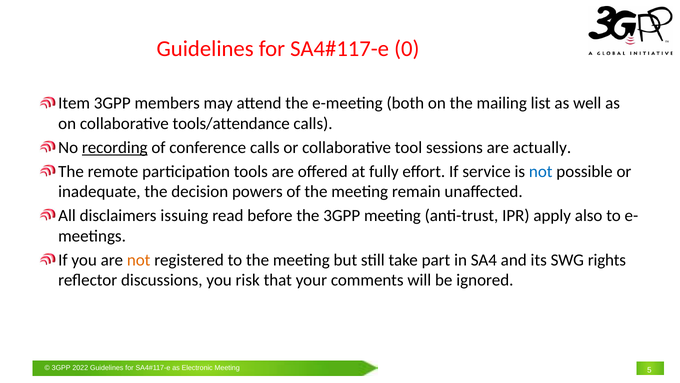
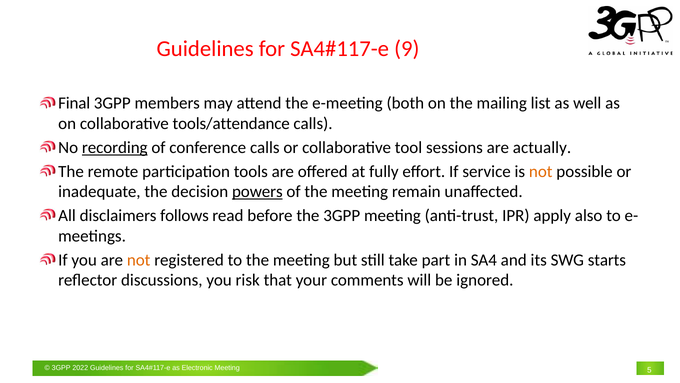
0: 0 -> 9 (407, 49)
Item: Item -> Final (74, 103)
not colour: blue -> orange (541, 171)
powers underline: none -> present (257, 192)
issuing: issuing -> follows (185, 215)
rights: rights -> starts (607, 260)
